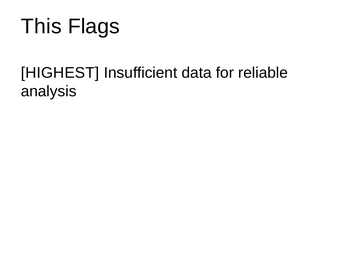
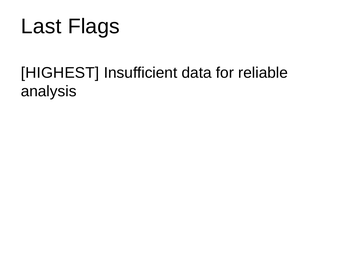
This: This -> Last (41, 26)
